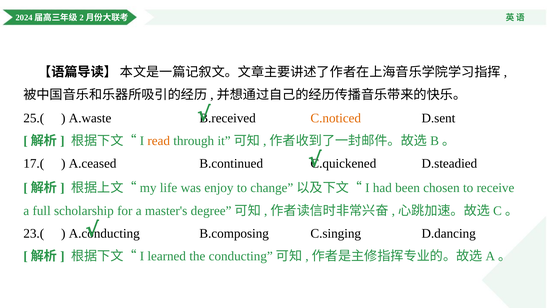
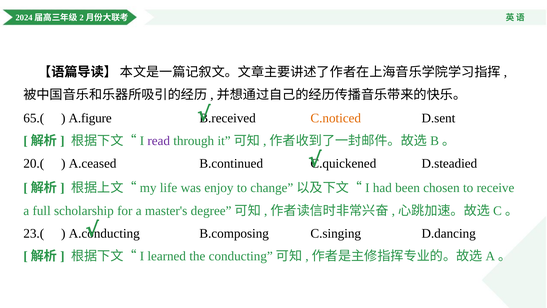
25.(: 25.( -> 65.( (34, 118)
A.waste: A.waste -> A.figure (90, 118)
read colour: orange -> purple (159, 141)
17.(: 17.( -> 20.( (34, 163)
